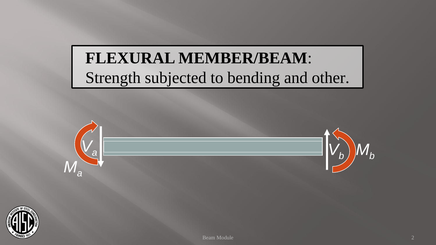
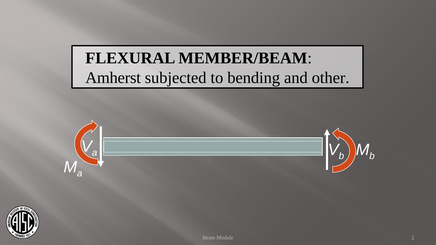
Strength: Strength -> Amherst (113, 78)
